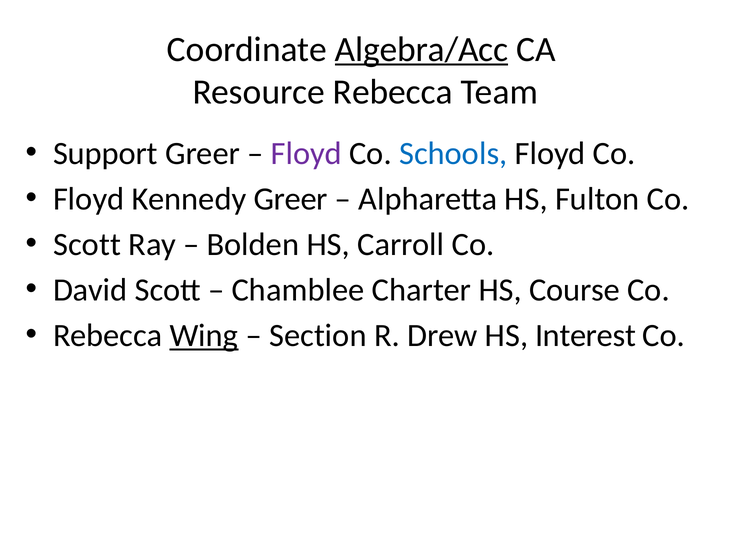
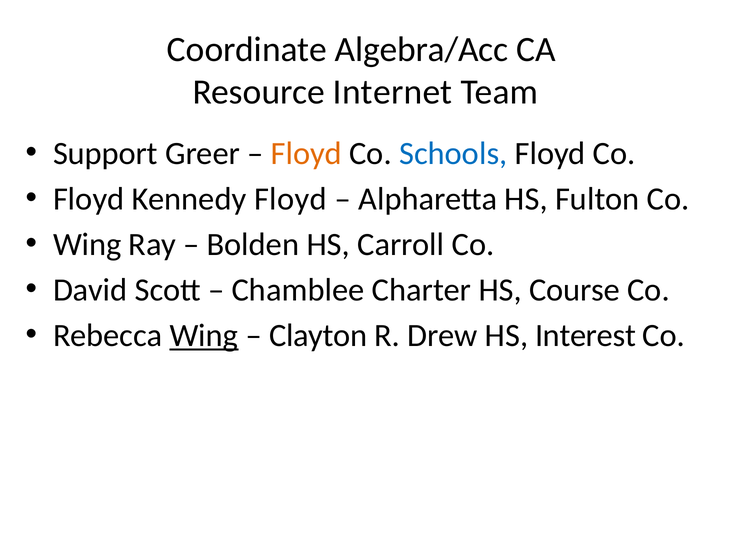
Algebra/Acc underline: present -> none (421, 49)
Resource Rebecca: Rebecca -> Internet (393, 92)
Floyd colour: purple -> orange (306, 153)
Kennedy Greer: Greer -> Floyd (290, 199)
Scott: Scott -> Wing (87, 244)
Section: Section -> Clayton (318, 335)
